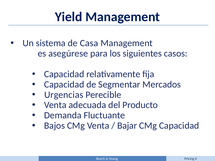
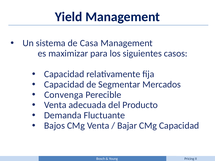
asegúrese: asegúrese -> maximizar (68, 54)
Urgencias: Urgencias -> Convenga (64, 95)
